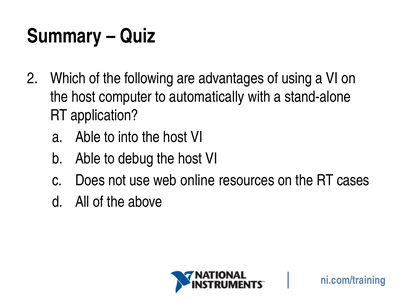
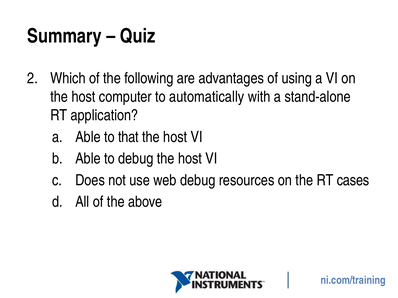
into: into -> that (128, 137)
web online: online -> debug (198, 181)
